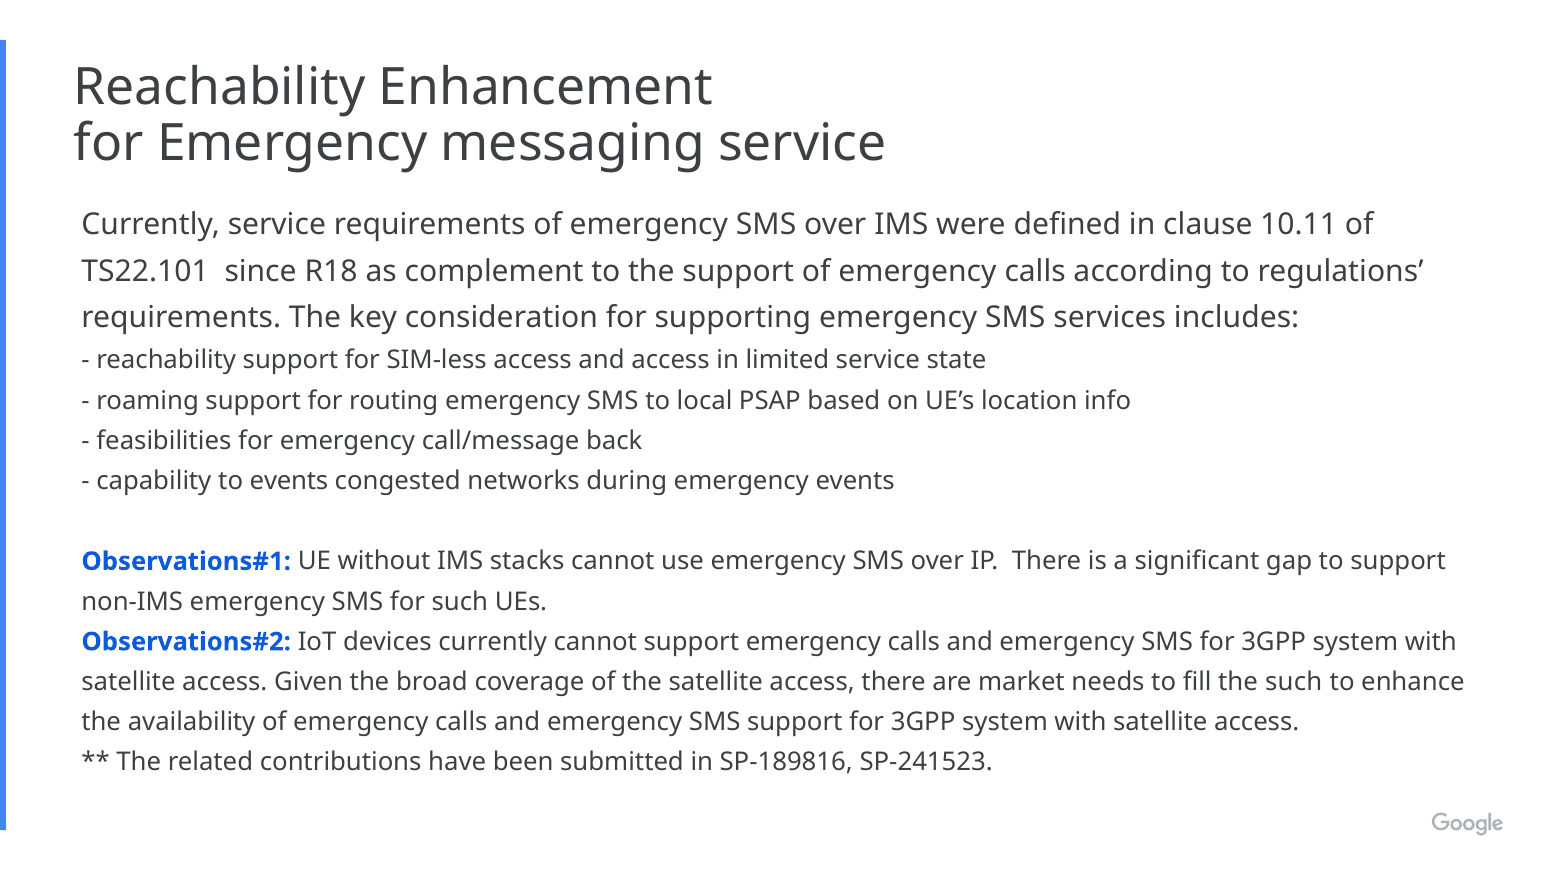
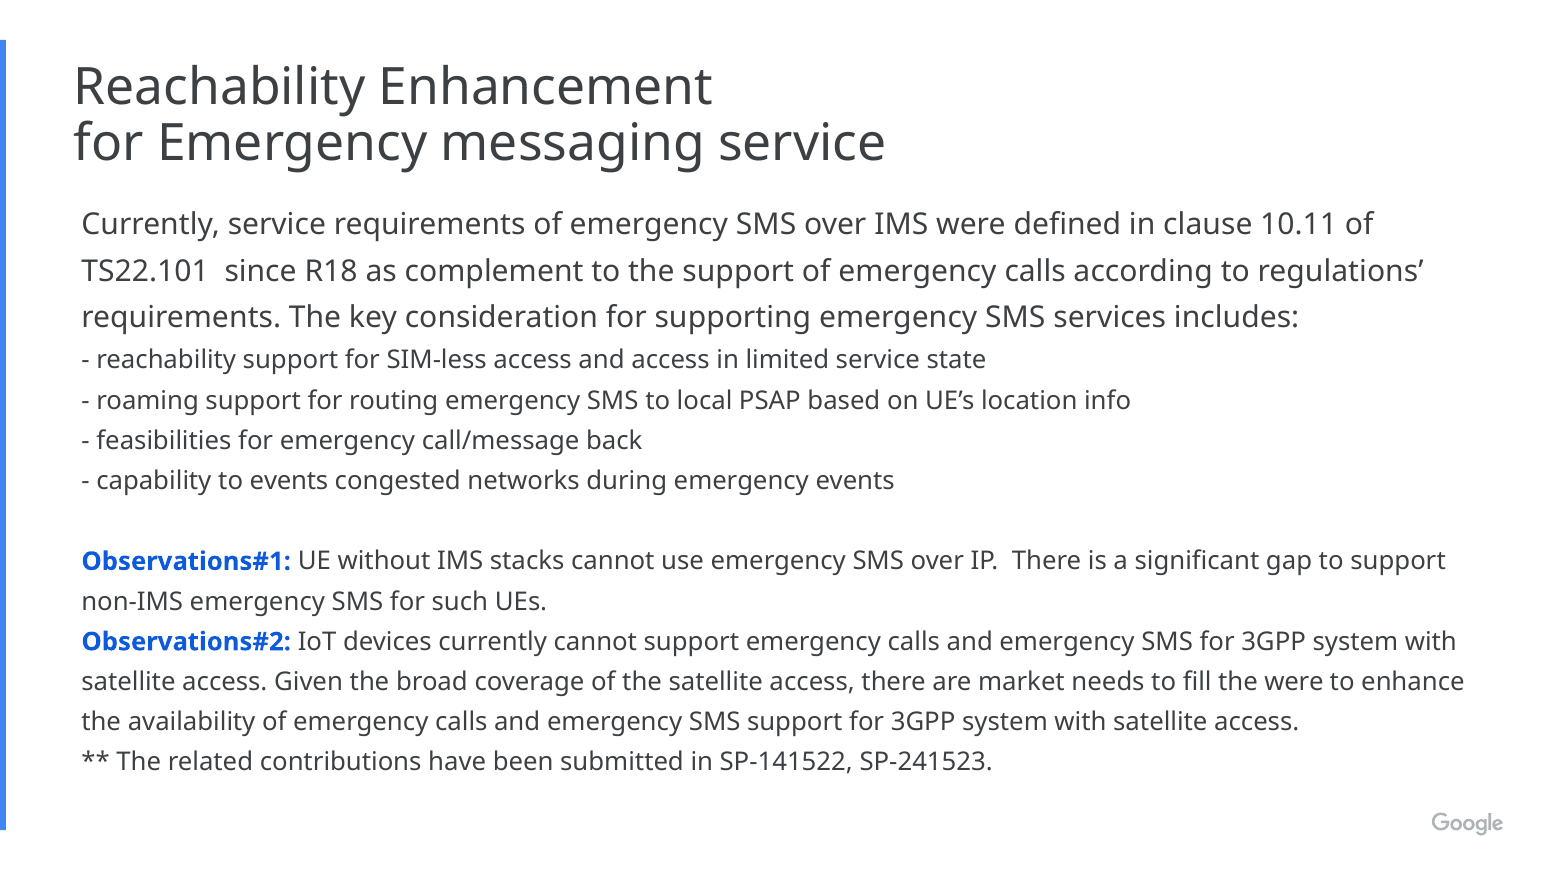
the such: such -> were (1294, 682)
SP-189816: SP-189816 -> SP-141522 (786, 762)
